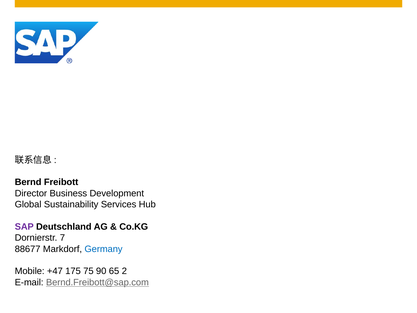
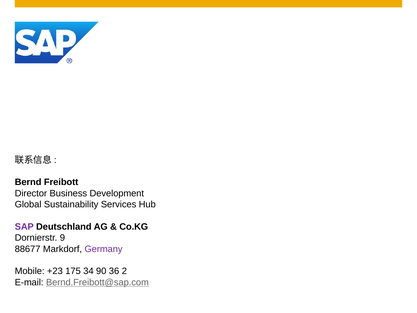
7: 7 -> 9 (62, 238)
Germany colour: blue -> purple (104, 249)
+47: +47 -> +23 (55, 271)
75: 75 -> 34 (88, 271)
65: 65 -> 36 (114, 271)
